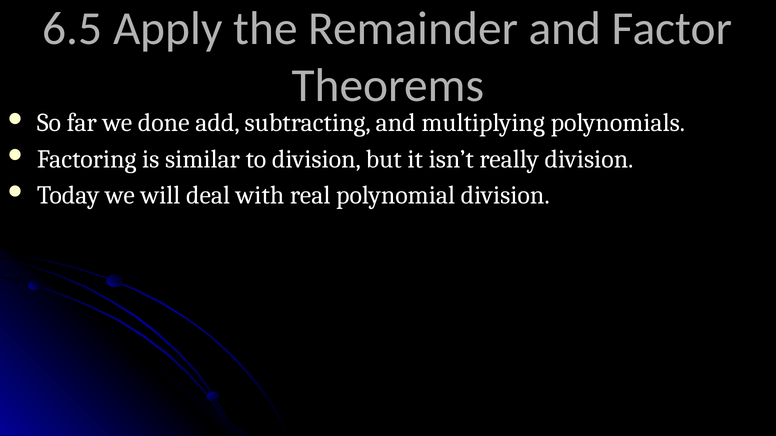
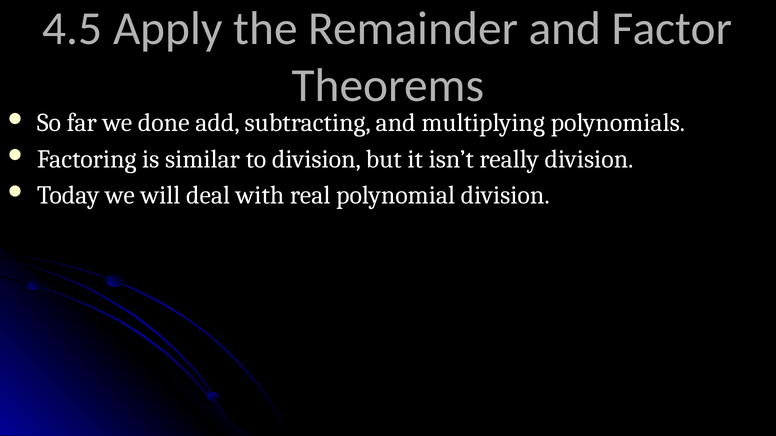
6.5: 6.5 -> 4.5 (72, 29)
